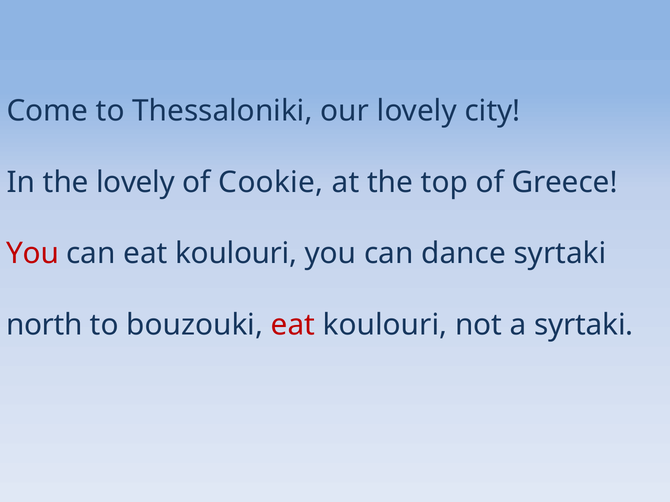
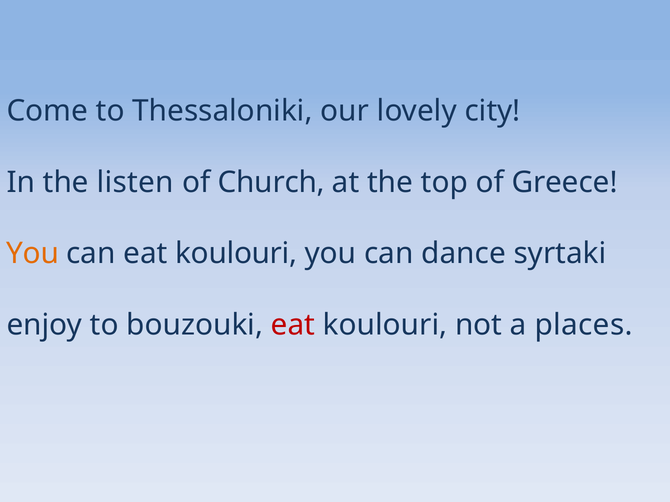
the lovely: lovely -> listen (135, 182)
Cookie: Cookie -> Church (271, 182)
You colour: red -> orange (33, 254)
north: north -> enjoy (44, 325)
a syrtaki: syrtaki -> places (584, 325)
